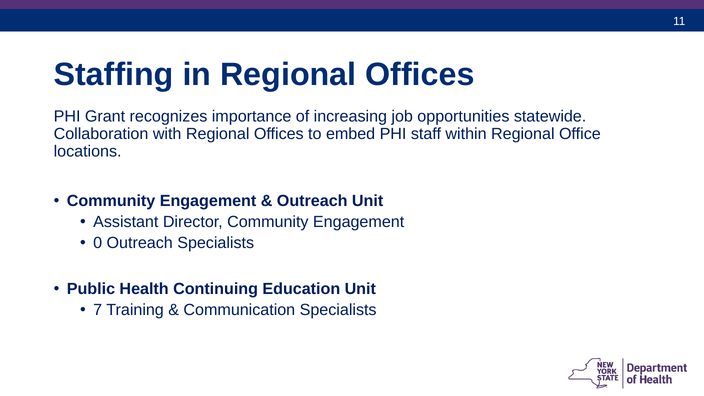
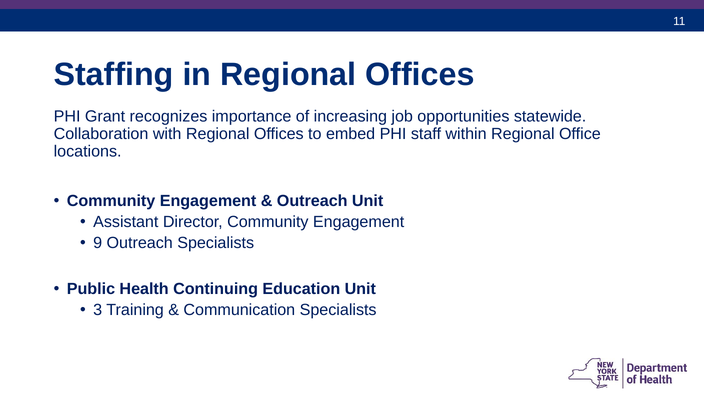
0: 0 -> 9 (98, 243)
7: 7 -> 3 (98, 310)
